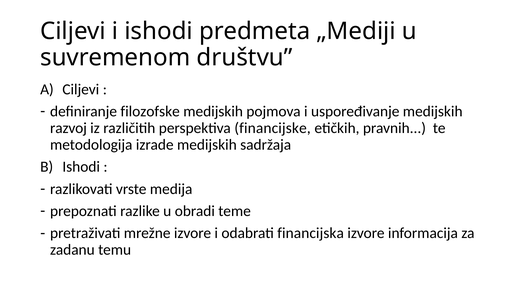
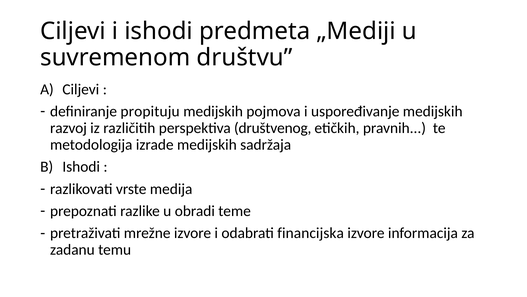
filozofske: filozofske -> propituju (150, 111)
financijske: financijske -> društvenog (273, 128)
